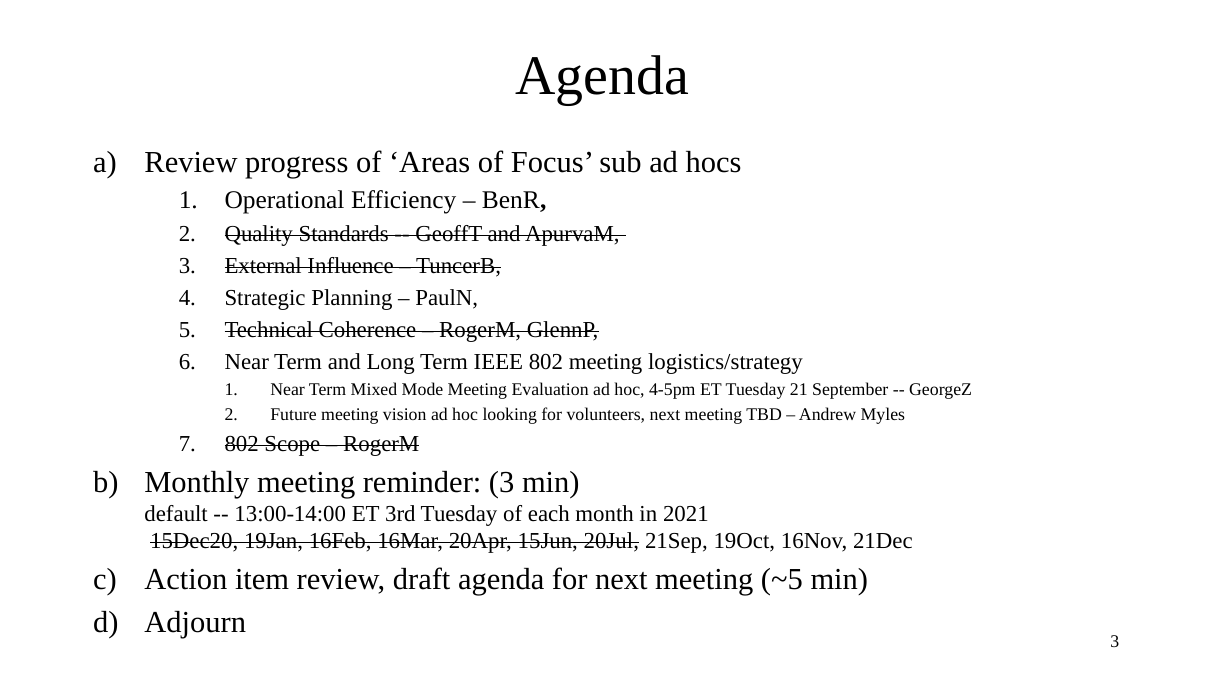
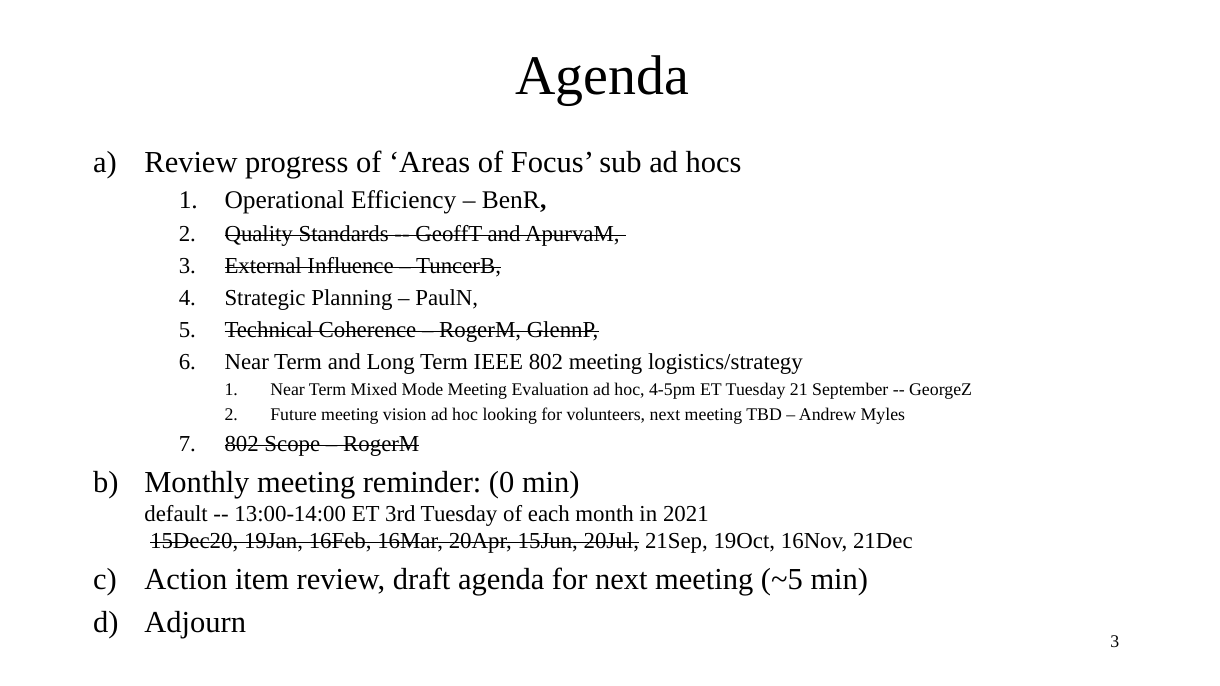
reminder 3: 3 -> 0 (502, 483)
